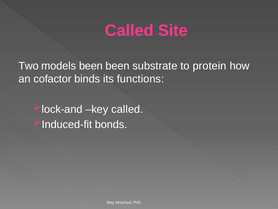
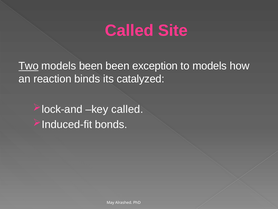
Two underline: none -> present (29, 66)
substrate: substrate -> exception (155, 66)
to protein: protein -> models (210, 66)
cofactor: cofactor -> reaction (52, 79)
functions: functions -> catalyzed (141, 79)
